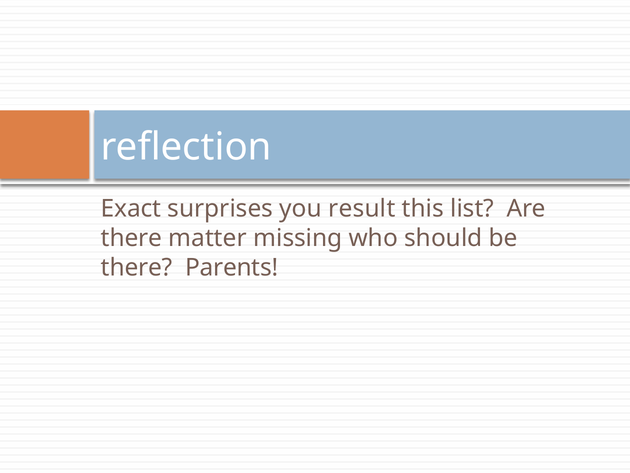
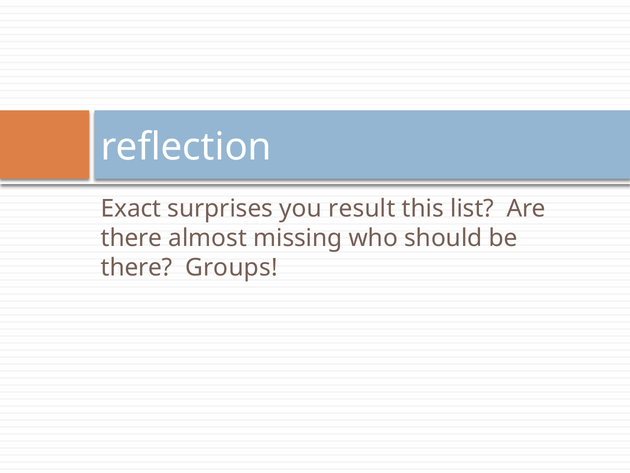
matter: matter -> almost (208, 238)
Parents: Parents -> Groups (231, 267)
